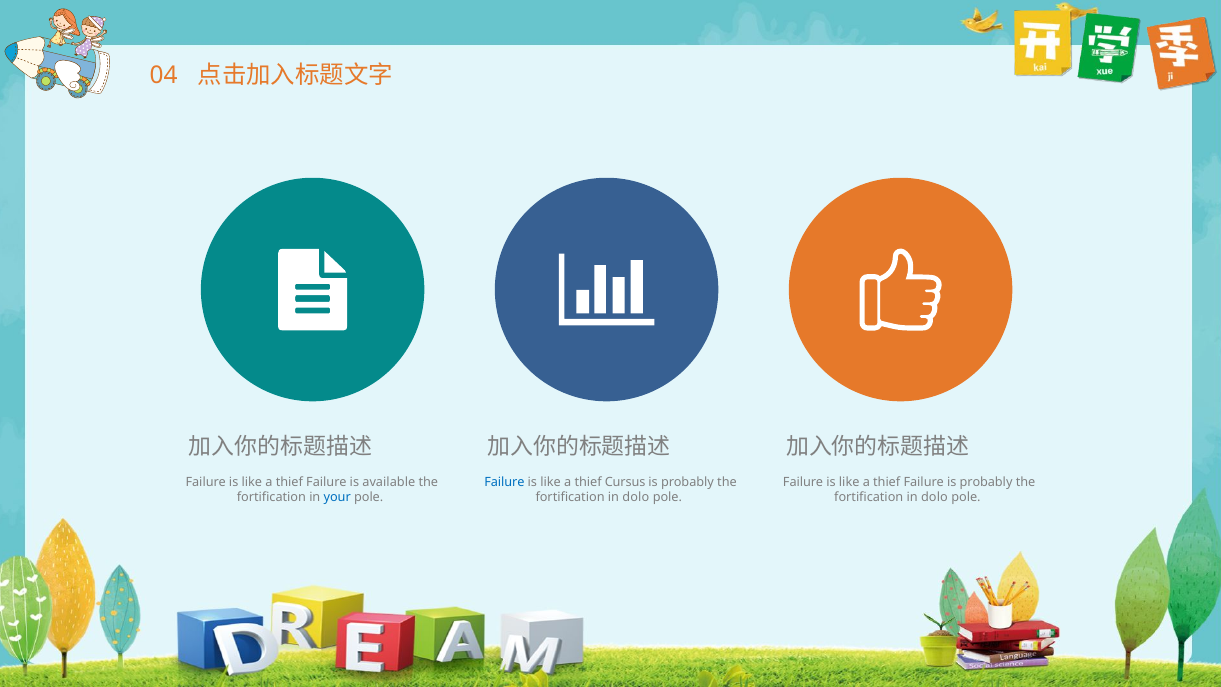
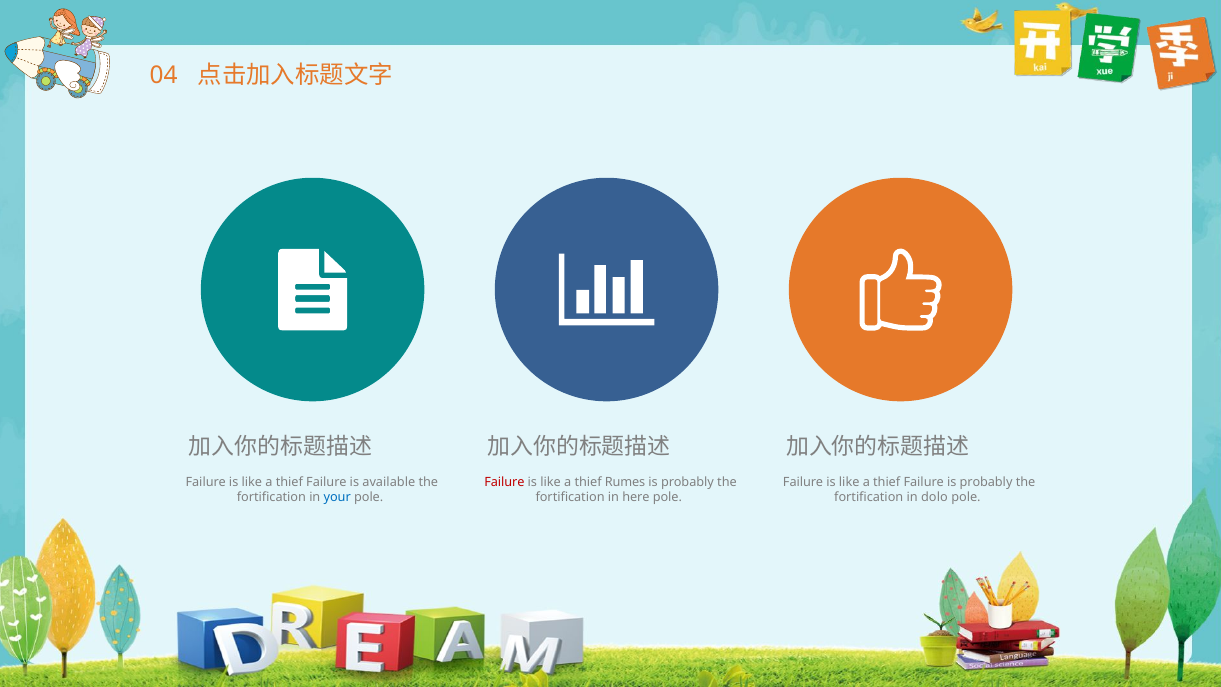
Failure colour: blue -> red (504, 482)
Cursus: Cursus -> Rumes (625, 482)
dolo: dolo -> here (636, 497)
